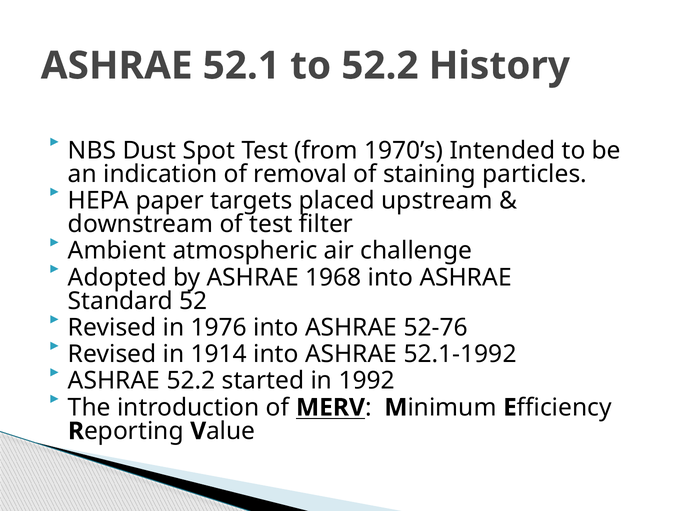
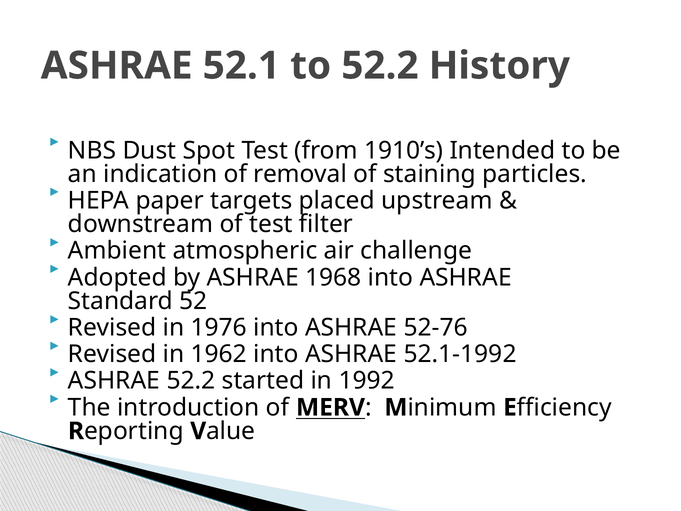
1970’s: 1970’s -> 1910’s (404, 150)
1914: 1914 -> 1962 (219, 354)
